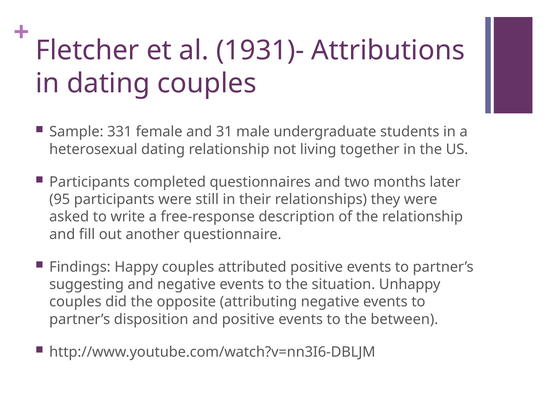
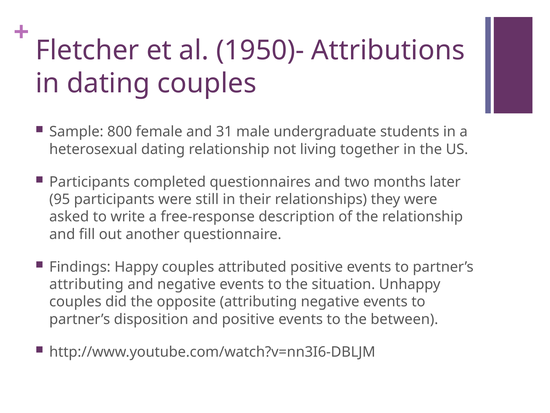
1931)-: 1931)- -> 1950)- (260, 50)
331: 331 -> 800 (120, 132)
suggesting: suggesting -> attributing (86, 284)
